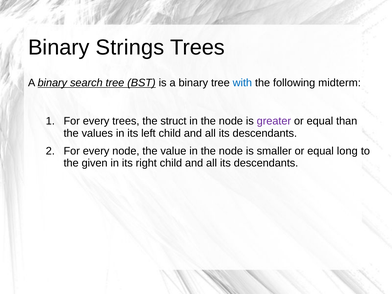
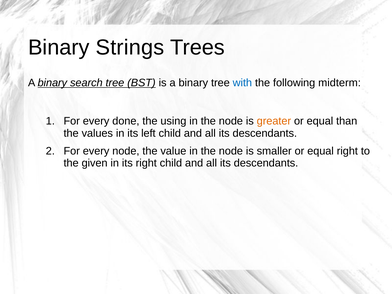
every trees: trees -> done (126, 121)
struct: struct -> using (173, 121)
greater colour: purple -> orange (274, 121)
equal long: long -> right (347, 151)
